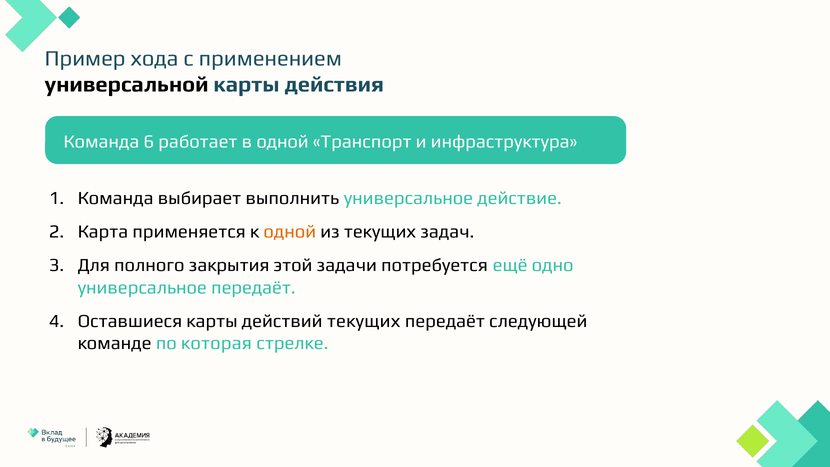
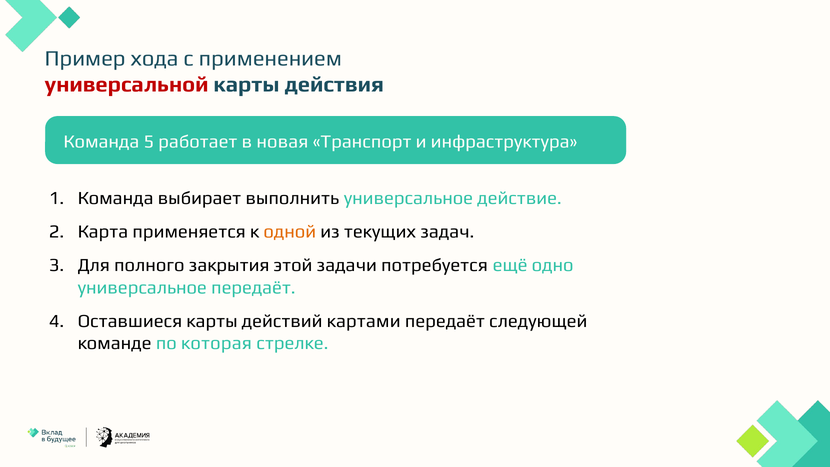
универсальной colour: black -> red (127, 85)
6: 6 -> 5 (149, 141)
в одной: одной -> новая (282, 141)
действий текущих: текущих -> картами (364, 321)
